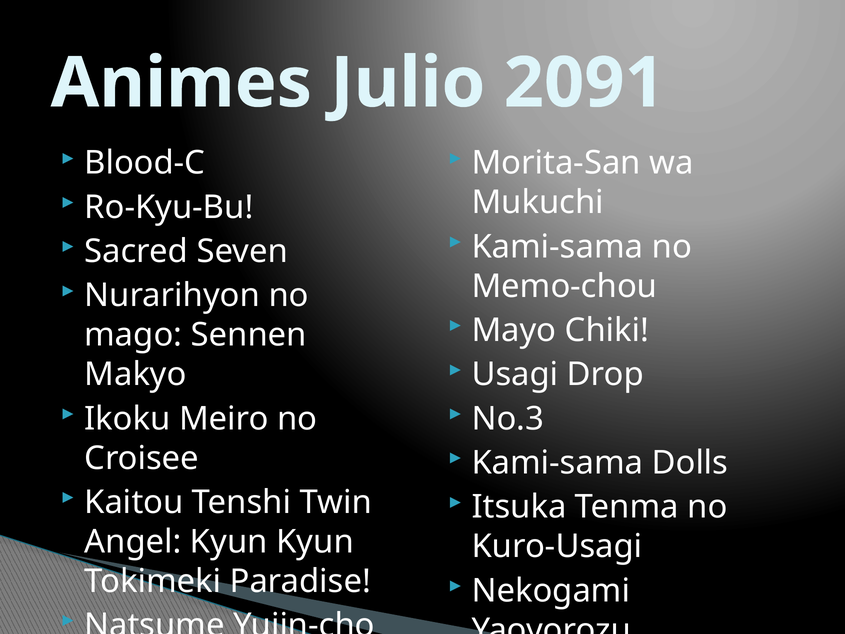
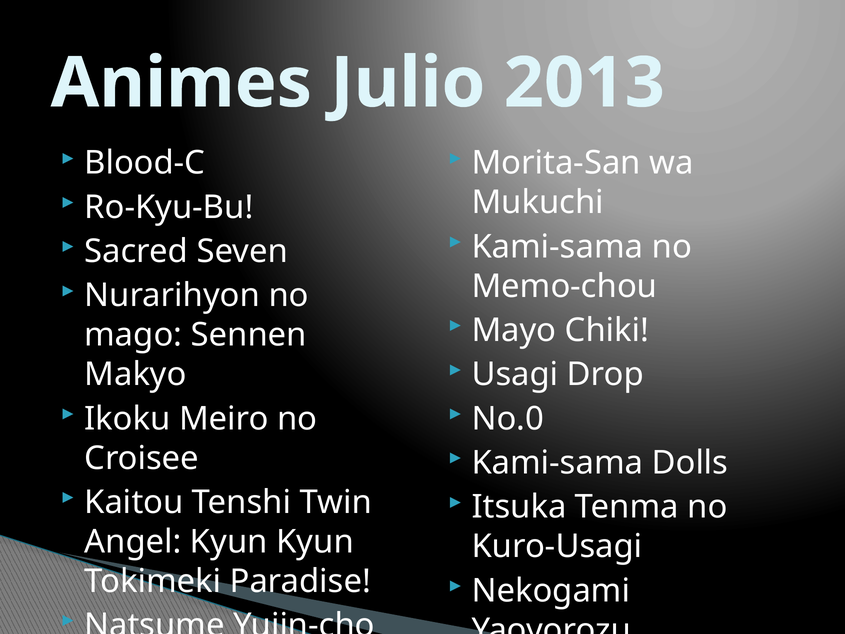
2091: 2091 -> 2013 (584, 83)
No.3: No.3 -> No.0 (508, 419)
